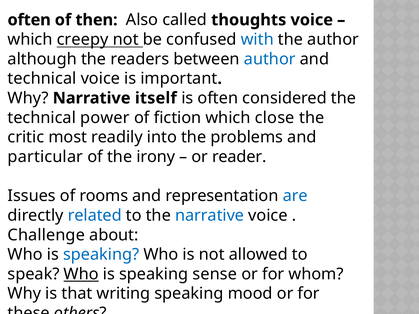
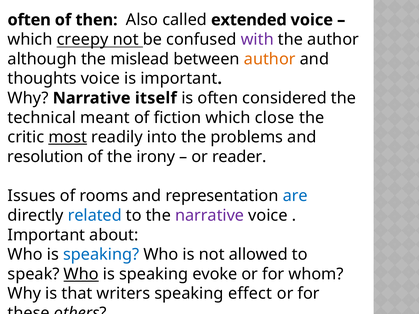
thoughts: thoughts -> extended (249, 20)
with colour: blue -> purple (257, 40)
readers: readers -> mislead (140, 59)
author colour: blue -> orange (270, 59)
technical: technical -> thoughts (42, 79)
power: power -> meant (105, 118)
most underline: none -> present (68, 137)
particular: particular -> resolution (46, 157)
narrative colour: blue -> purple (210, 216)
Challenge: Challenge -> Important (46, 235)
sense: sense -> evoke (215, 274)
writing: writing -> writers (123, 294)
mood: mood -> effect (250, 294)
